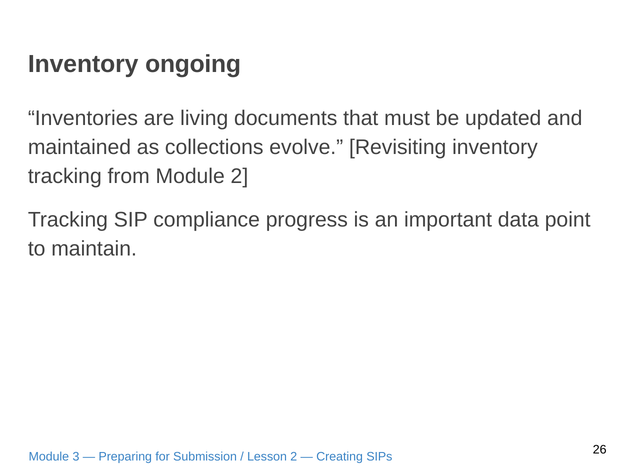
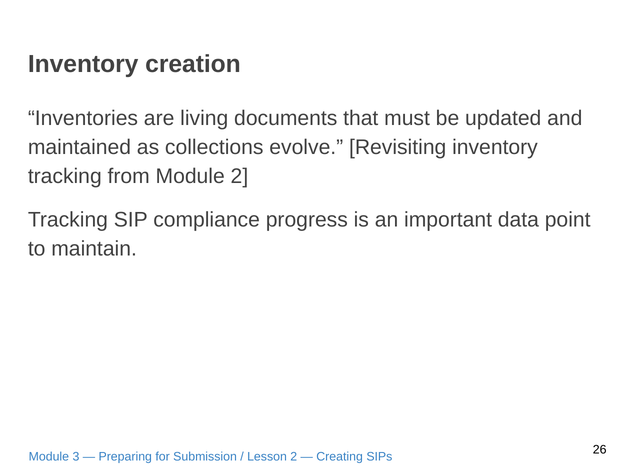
ongoing: ongoing -> creation (193, 64)
